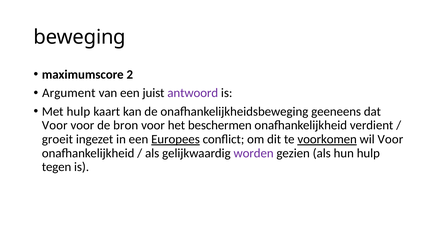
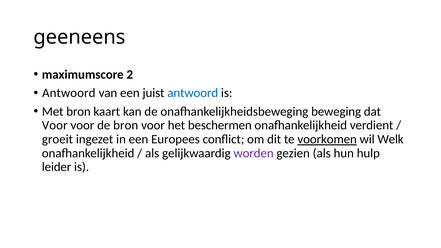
beweging: beweging -> geeneens (80, 37)
Argument: Argument -> Antwoord (69, 93)
antwoord colour: purple -> blue (193, 93)
Met hulp: hulp -> bron (79, 112)
geeneens: geeneens -> beweging (336, 112)
Europees underline: present -> none (175, 139)
wil Voor: Voor -> Welk (391, 139)
tegen: tegen -> leider (57, 167)
